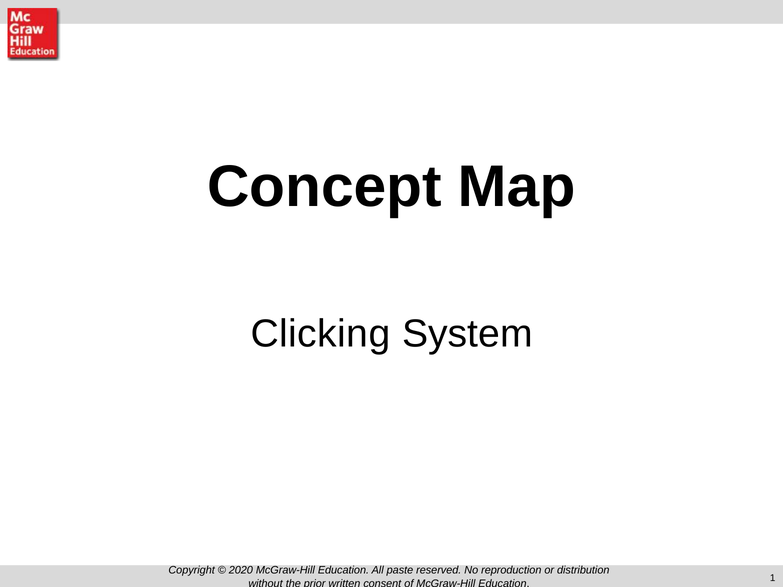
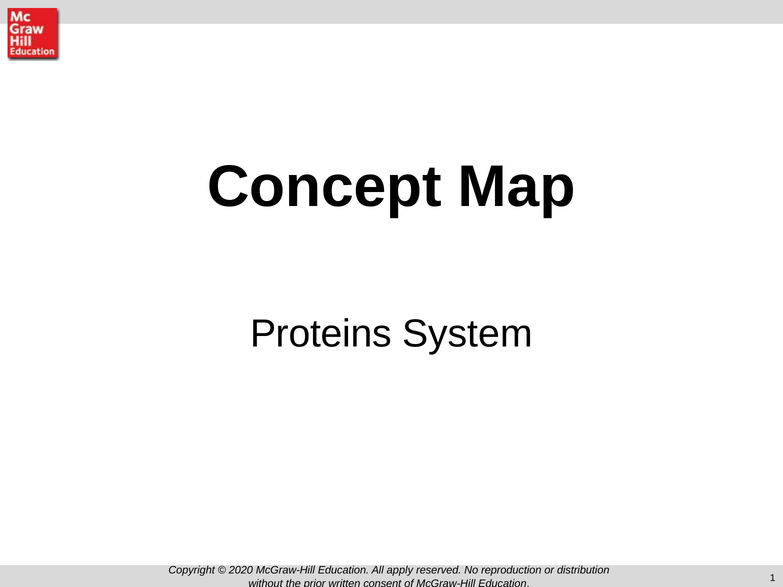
Clicking: Clicking -> Proteins (321, 334)
paste: paste -> apply (400, 571)
